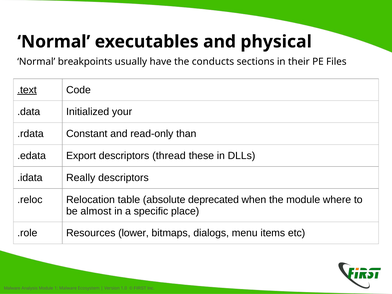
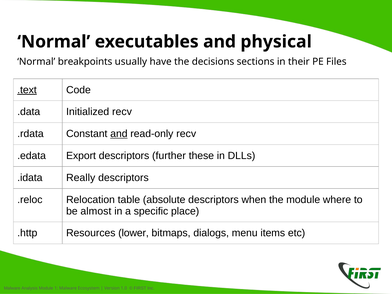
conducts: conducts -> decisions (213, 62)
Initialized your: your -> recv (122, 112)
and underline: none -> present (119, 134)
read-only than: than -> recv (186, 134)
thread: thread -> further (169, 156)
absolute deprecated: deprecated -> descriptors (213, 200)
.role: .role -> .http (27, 233)
